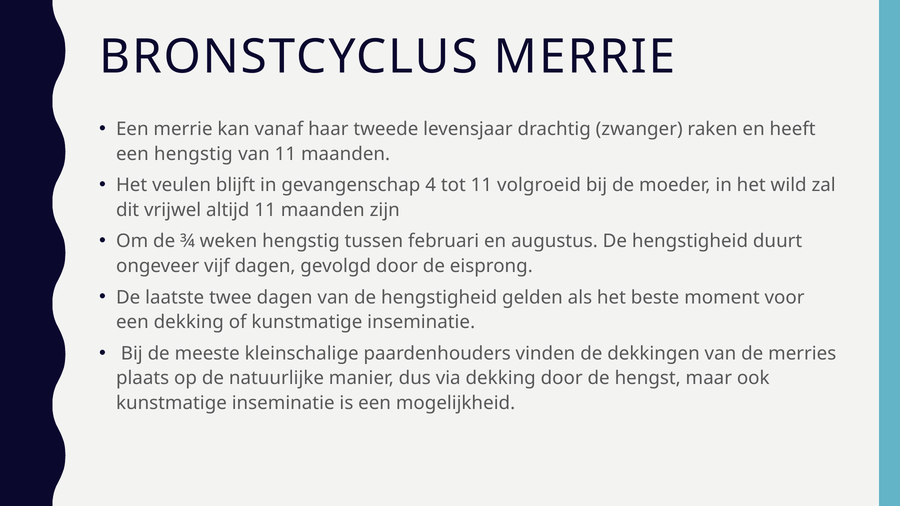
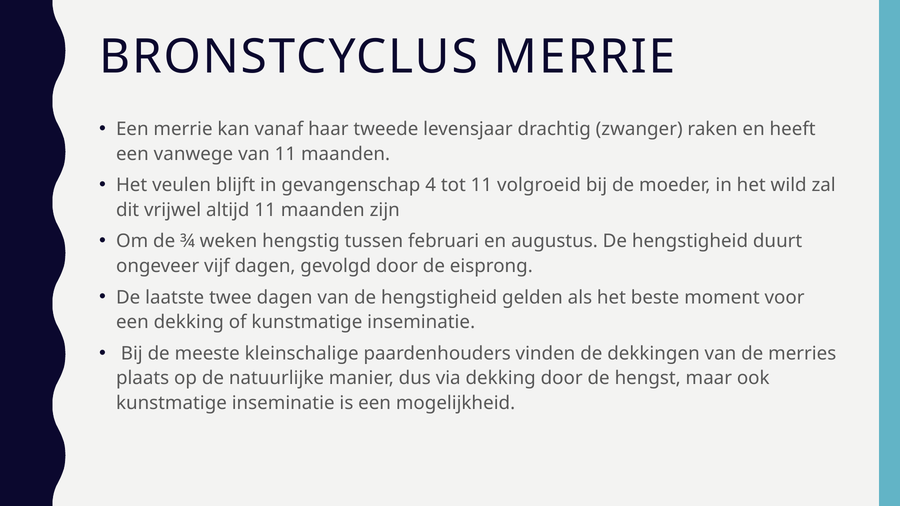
een hengstig: hengstig -> vanwege (193, 154)
